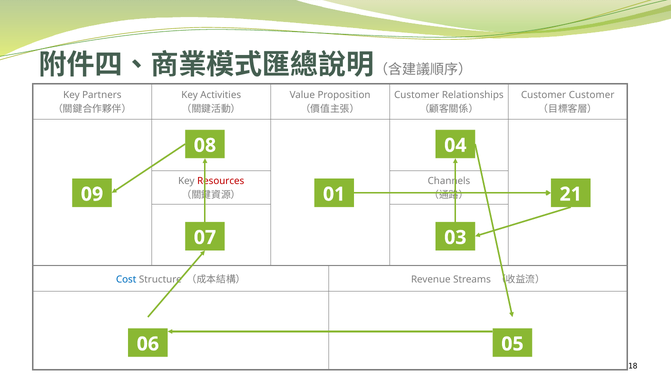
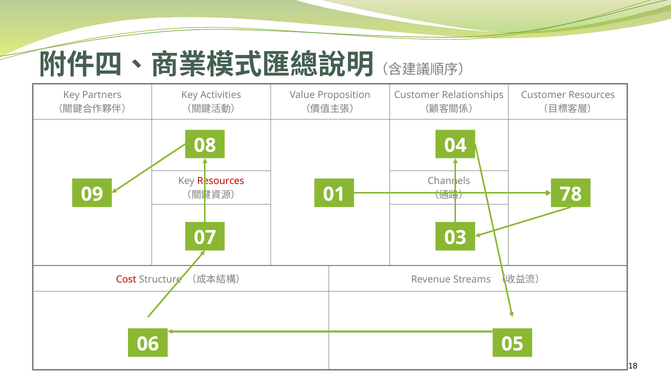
Customer Customer: Customer -> Resources (592, 95)
21: 21 -> 78 (571, 194)
Cost colour: blue -> red (126, 279)
